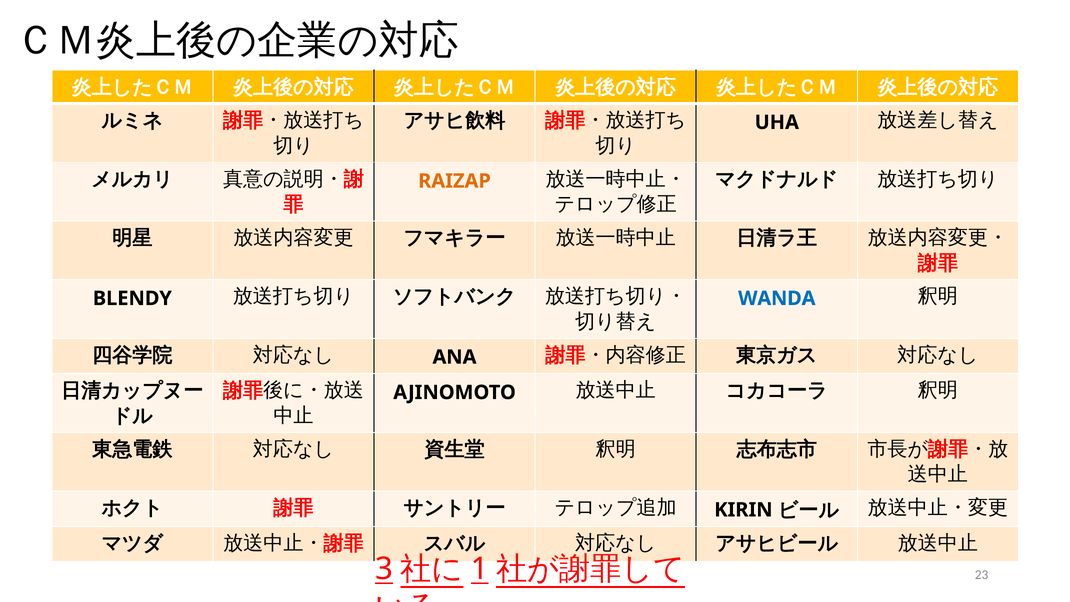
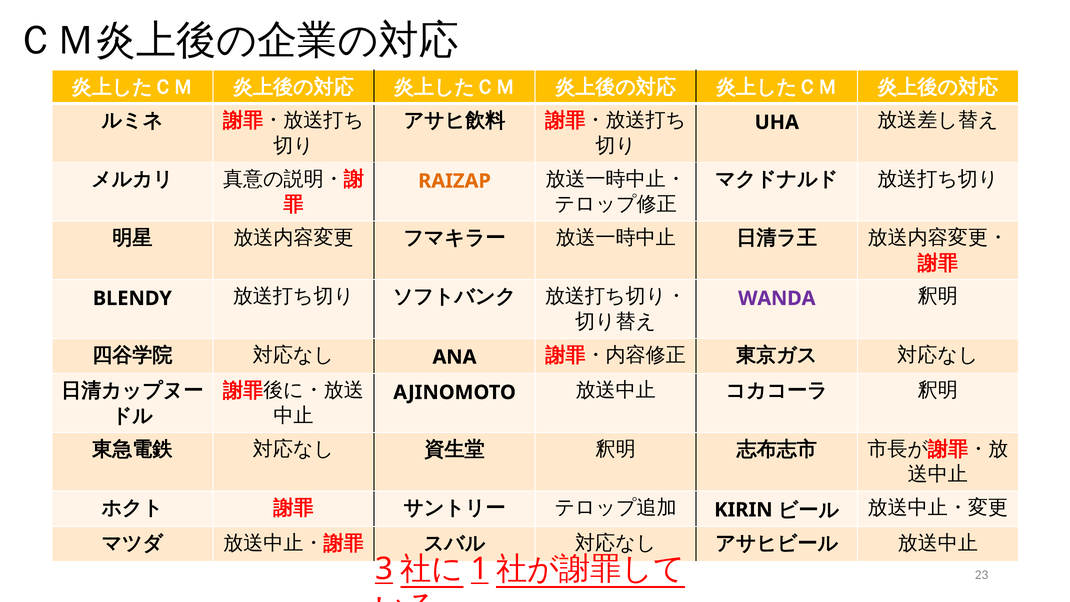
WANDA colour: blue -> purple (777, 298)
